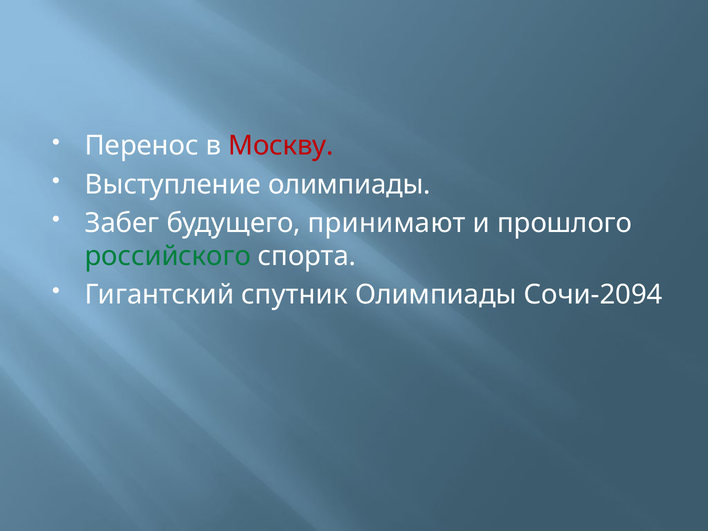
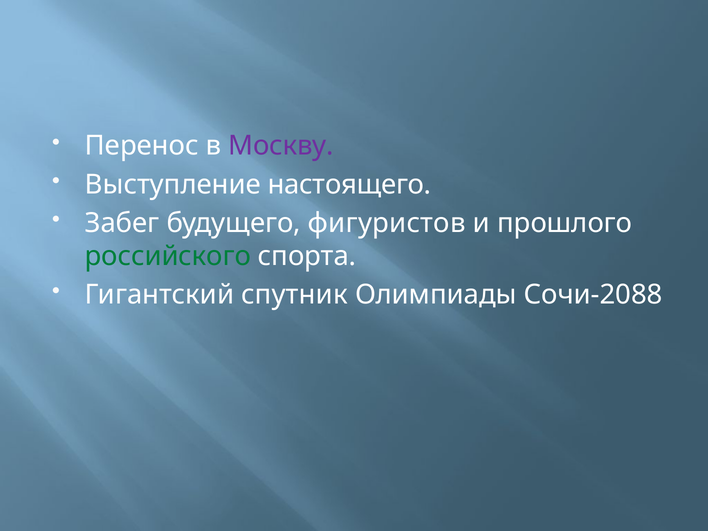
Москву colour: red -> purple (281, 146)
Выступление олимпиады: олимпиады -> настоящего (349, 184)
принимают: принимают -> фигуристов (387, 223)
Сочи-2094: Сочи-2094 -> Сочи-2088 (593, 295)
